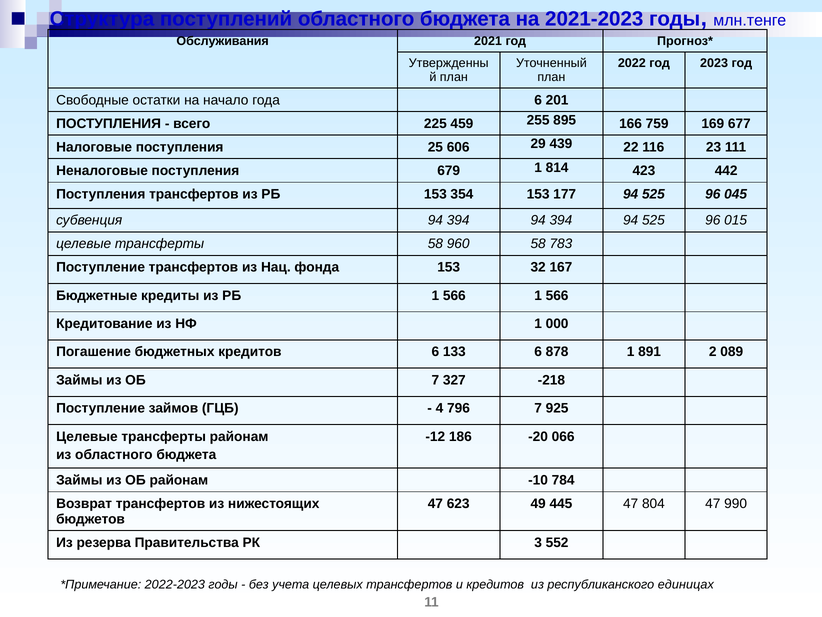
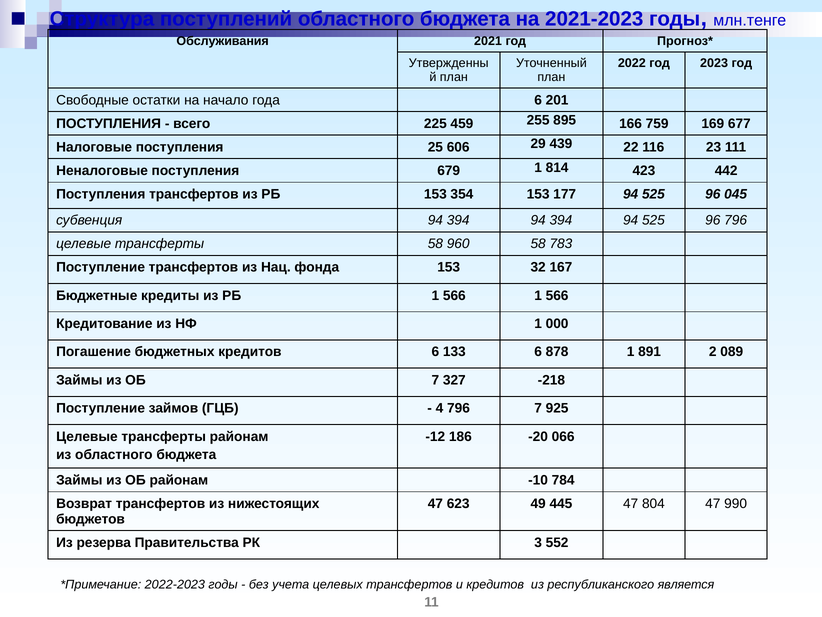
96 015: 015 -> 796 (736, 220)
единицах: единицах -> является (686, 584)
